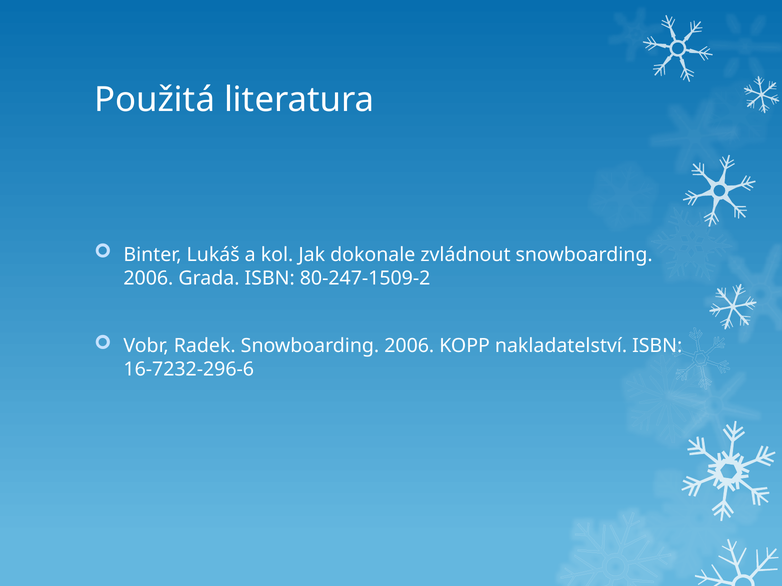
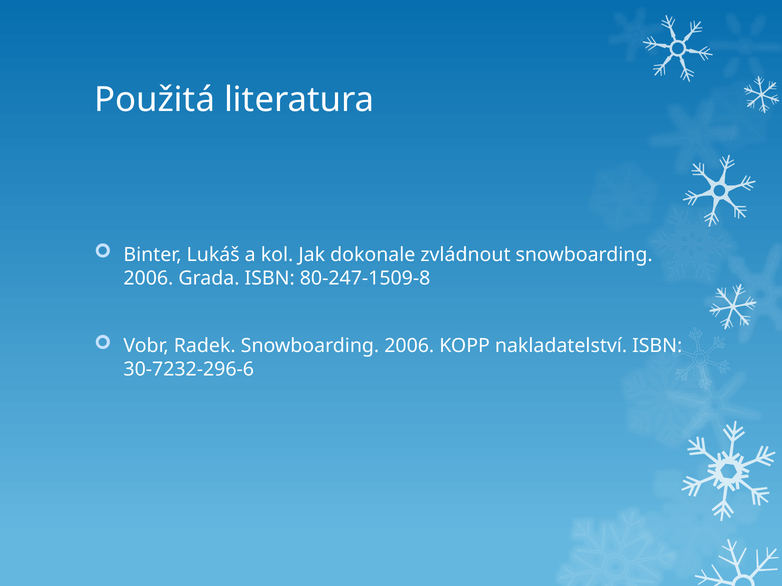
80-247-1509-2: 80-247-1509-2 -> 80-247-1509-8 (365, 278)
16-7232-296-6: 16-7232-296-6 -> 30-7232-296-6 (189, 370)
